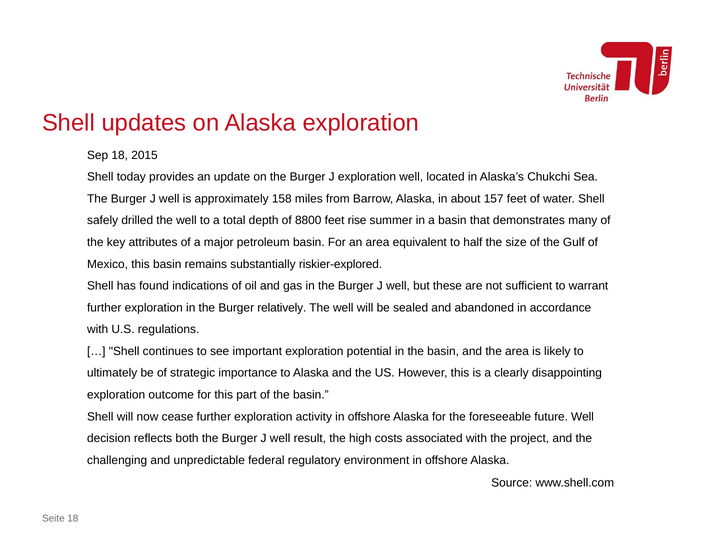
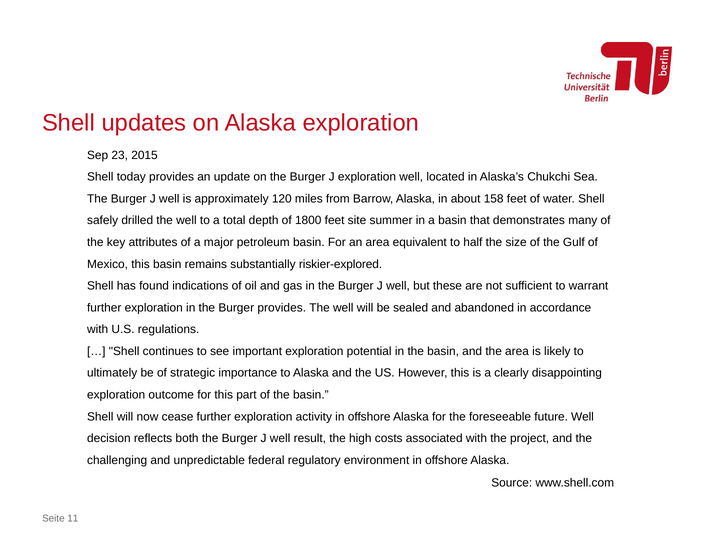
Sep 18: 18 -> 23 (120, 155)
158: 158 -> 120 (282, 199)
157: 157 -> 158 (494, 199)
8800: 8800 -> 1800 (308, 221)
rise: rise -> site (357, 221)
Burger relatively: relatively -> provides (282, 308)
Seite 18: 18 -> 11 (73, 519)
